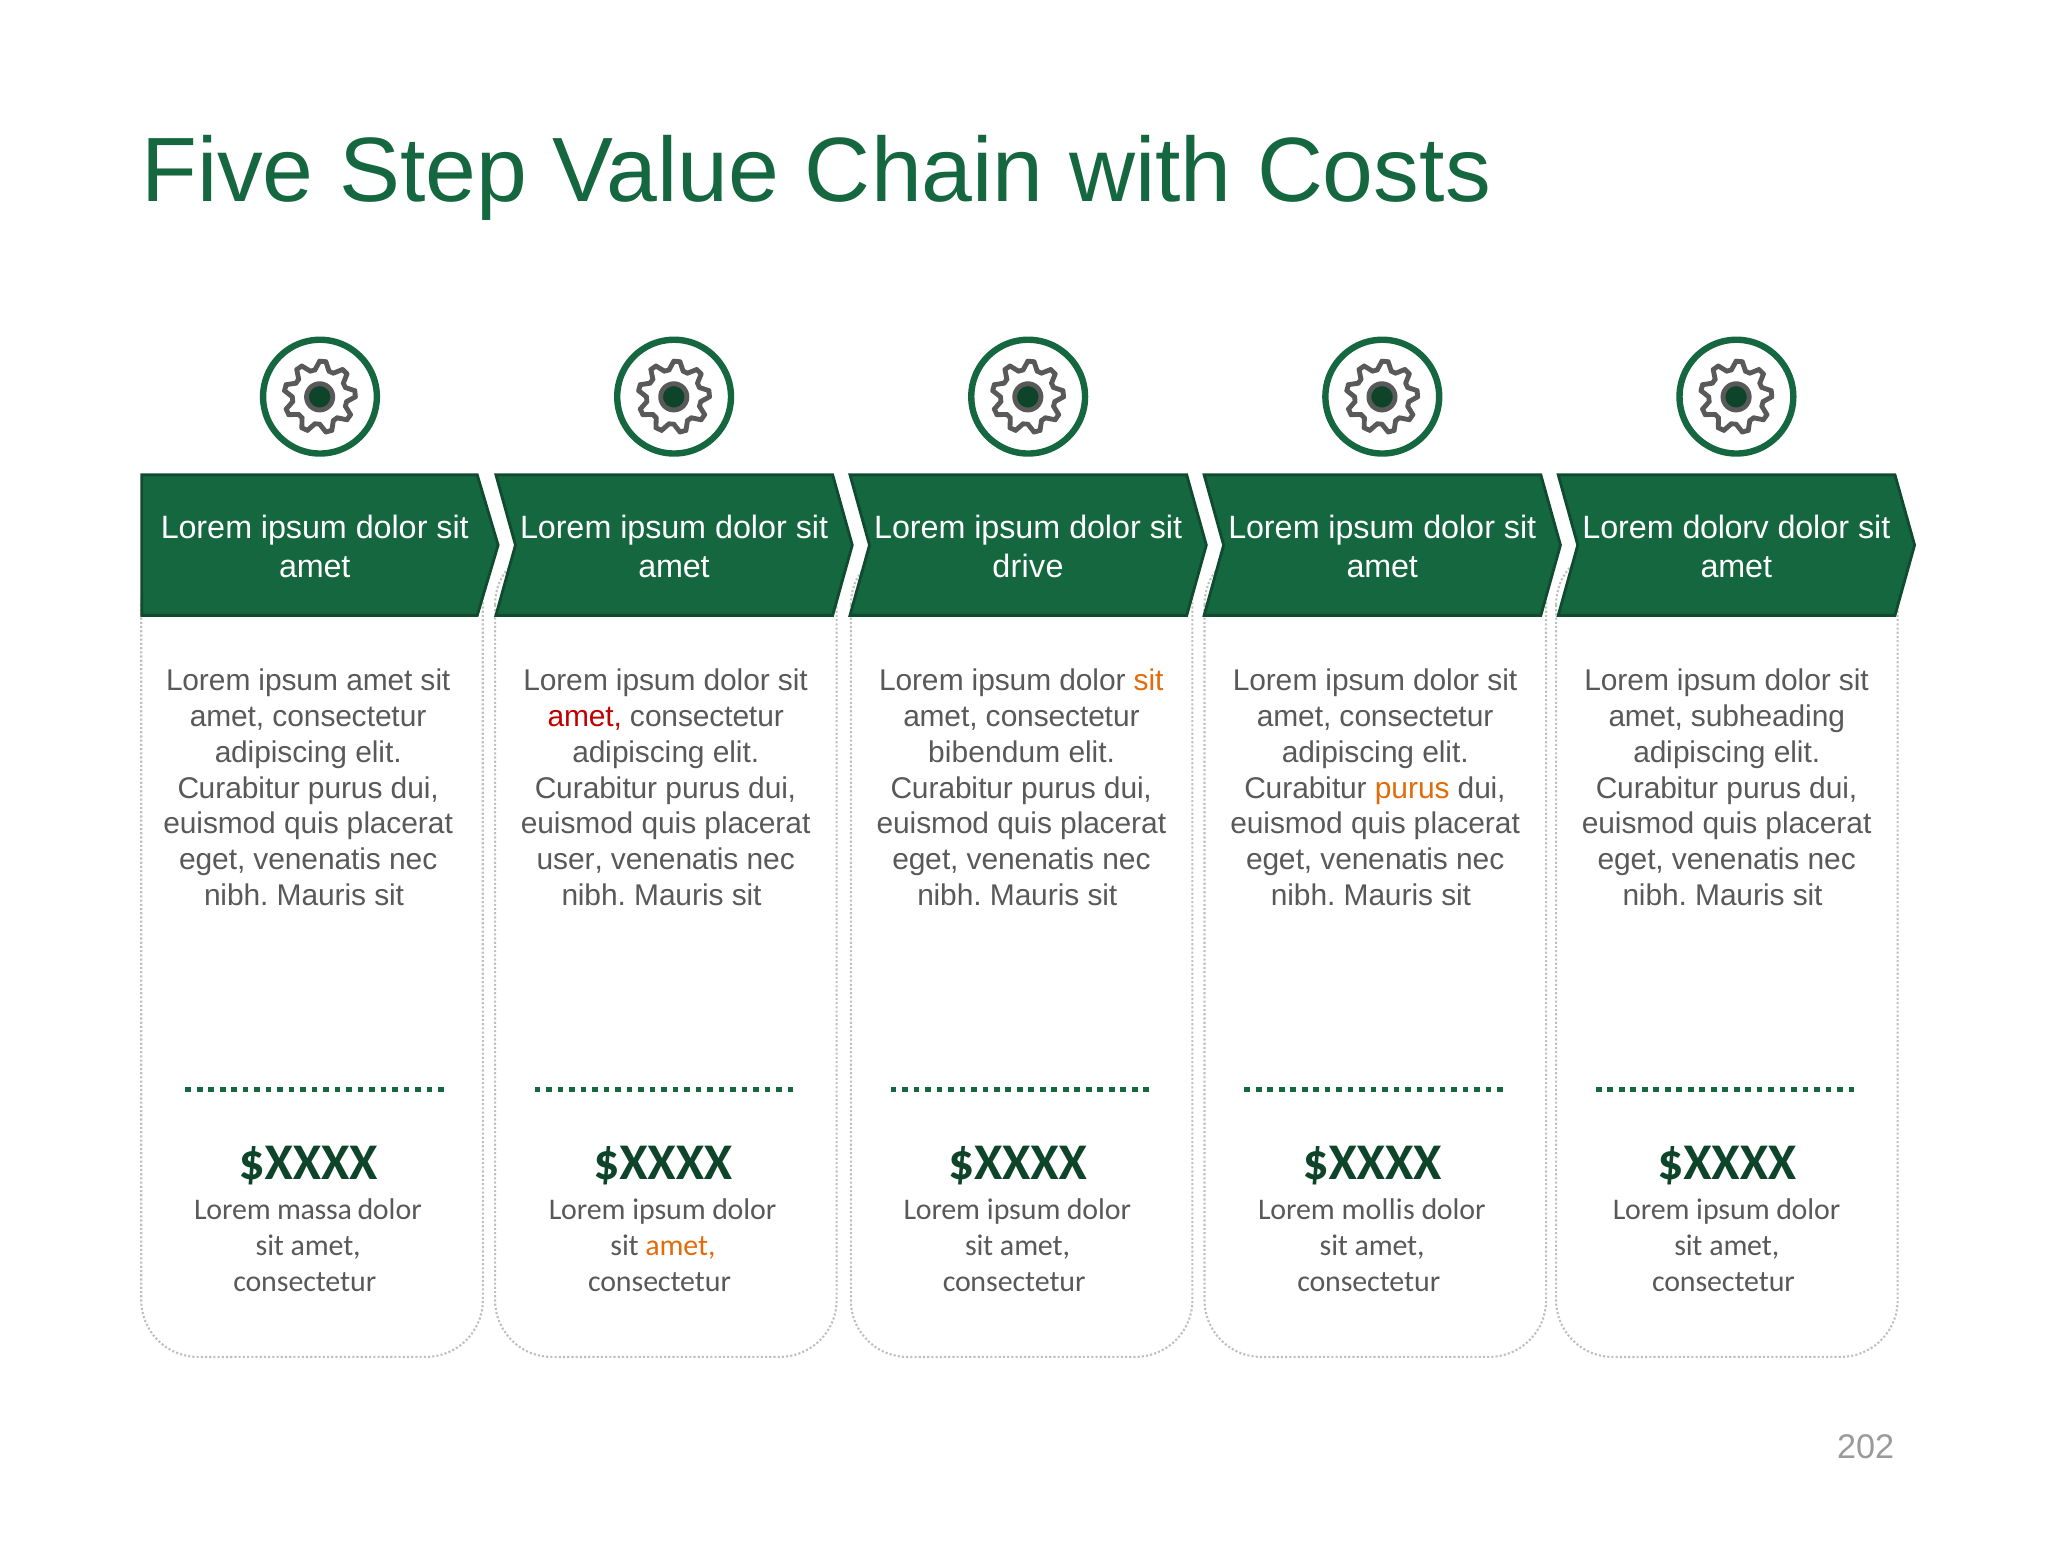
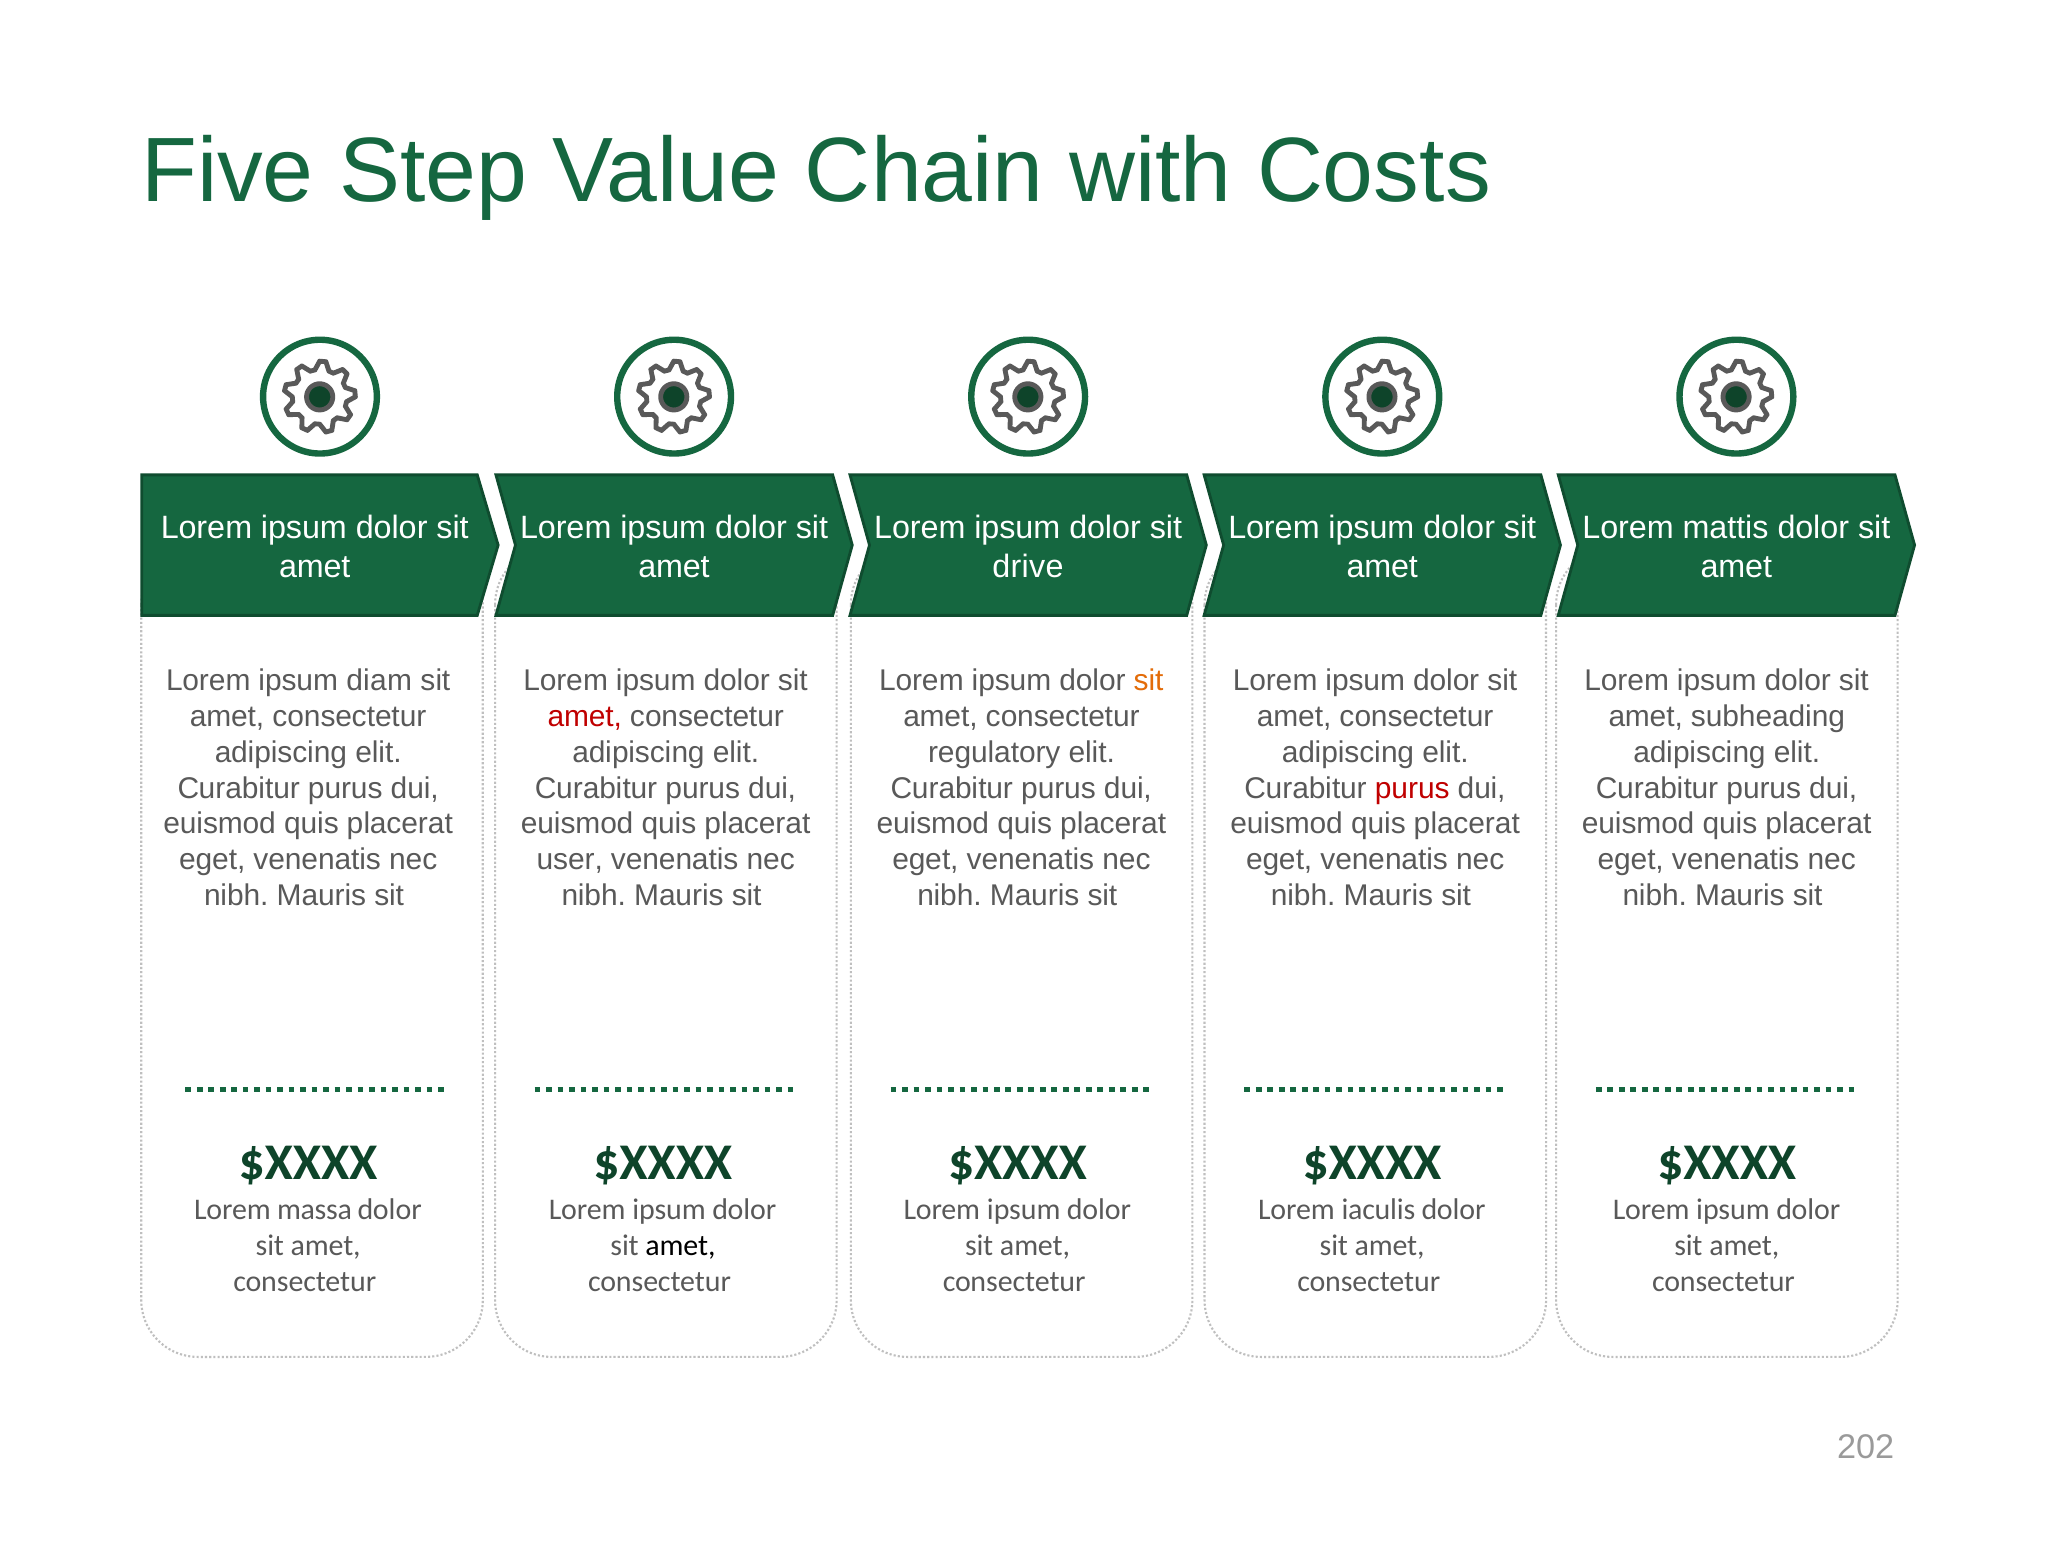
dolorv: dolorv -> mattis (1726, 528)
ipsum amet: amet -> diam (379, 681)
bibendum: bibendum -> regulatory (994, 753)
purus colour: orange -> red (1412, 788)
mollis: mollis -> iaculis (1378, 1210)
amet colour: orange -> black (680, 1246)
